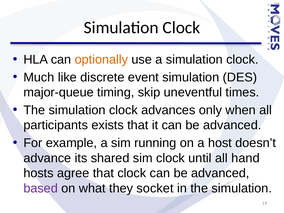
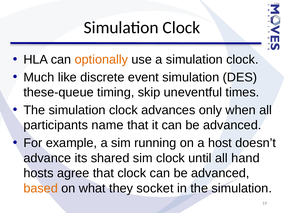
major-queue: major-queue -> these-queue (59, 92)
exists: exists -> name (108, 125)
based colour: purple -> orange (41, 188)
